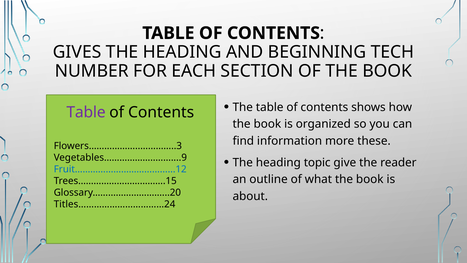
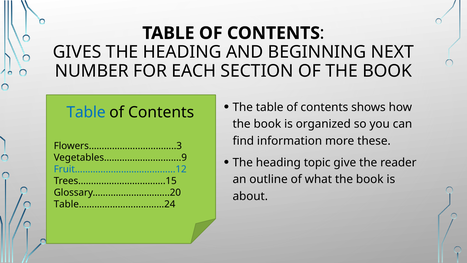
TECH: TECH -> NEXT (392, 52)
Table colour: purple -> blue (86, 112)
Titles……………………………24: Titles……………………………24 -> Table……………………………24 (115, 204)
